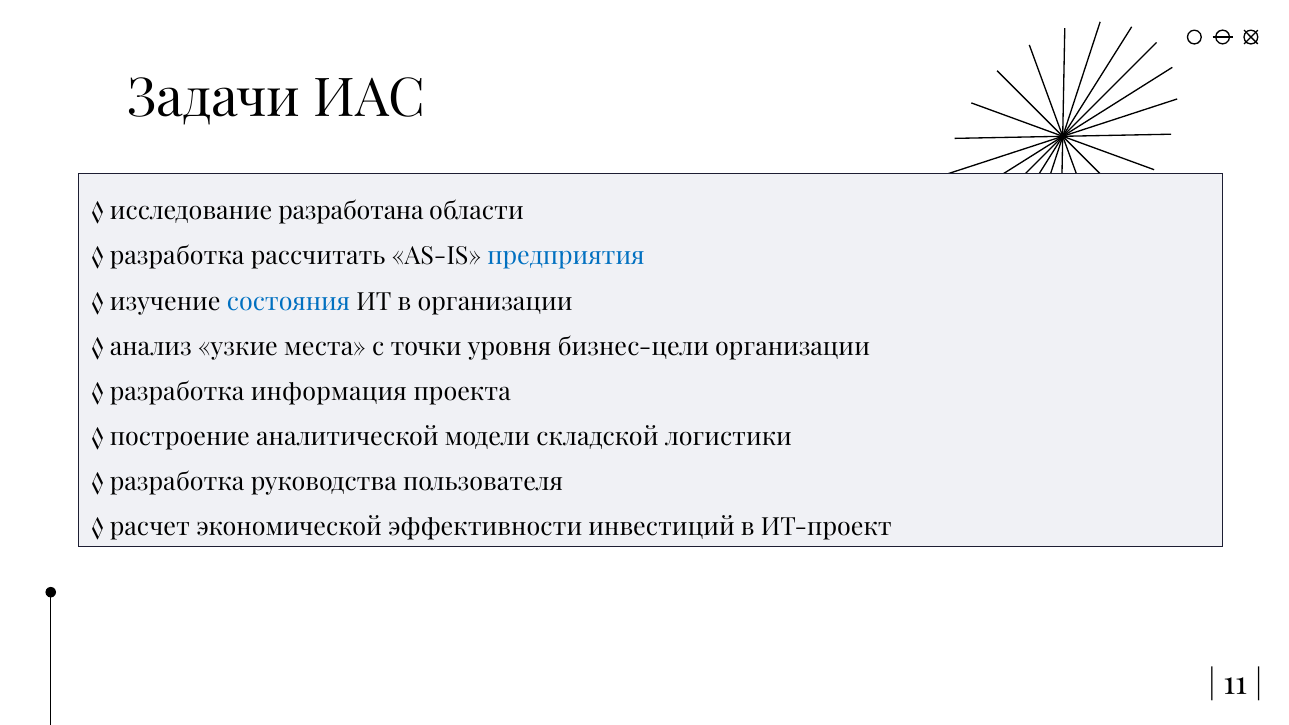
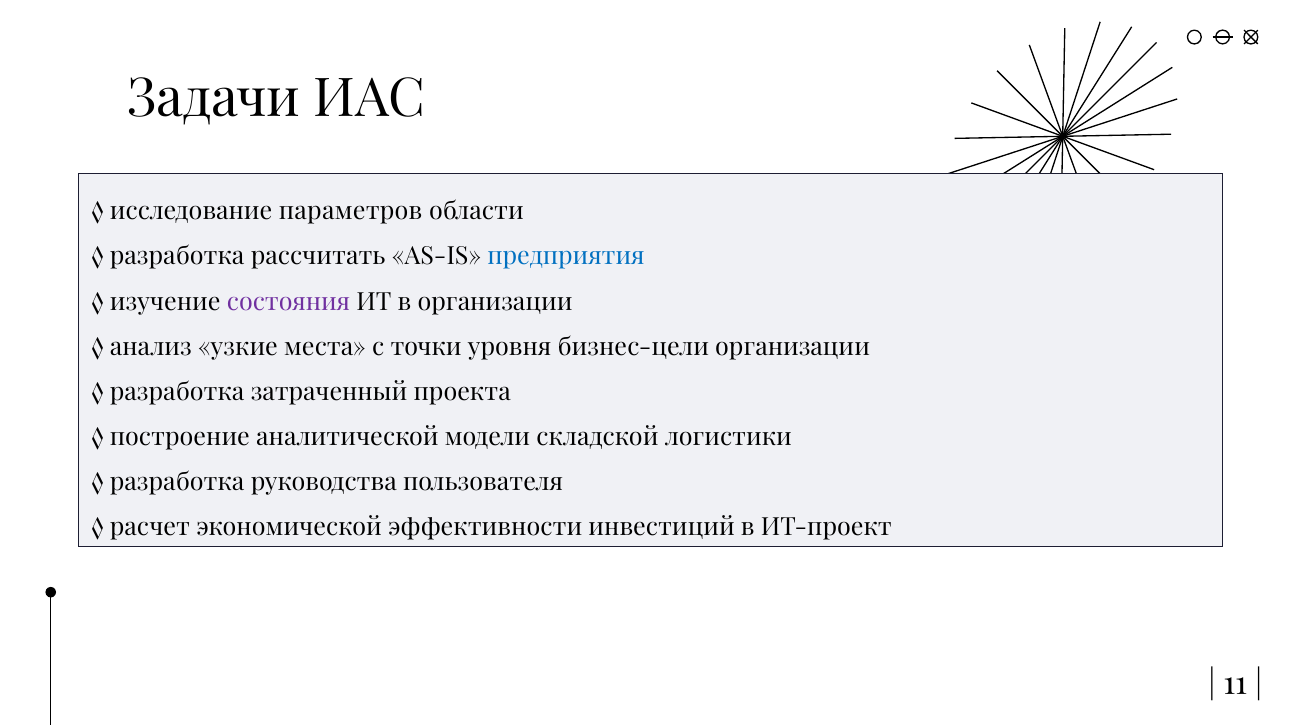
разработана: разработана -> параметров (351, 212)
состояния colour: blue -> purple (289, 302)
информация: информация -> затраченный (329, 392)
